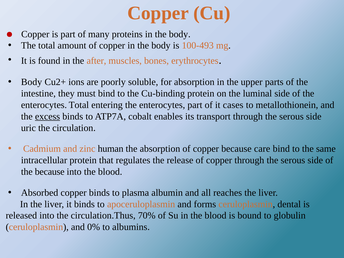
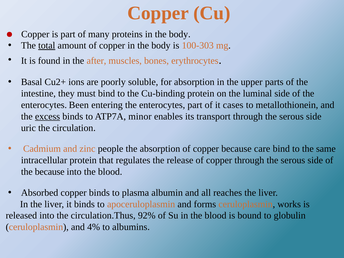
total underline: none -> present (47, 46)
100-493: 100-493 -> 100-303 (198, 46)
Body: Body -> Basal (32, 82)
enterocytes Total: Total -> Been (79, 105)
cobalt: cobalt -> minor (140, 116)
human: human -> people (111, 149)
dental: dental -> works (289, 204)
70%: 70% -> 92% (147, 216)
0%: 0% -> 4% (94, 227)
